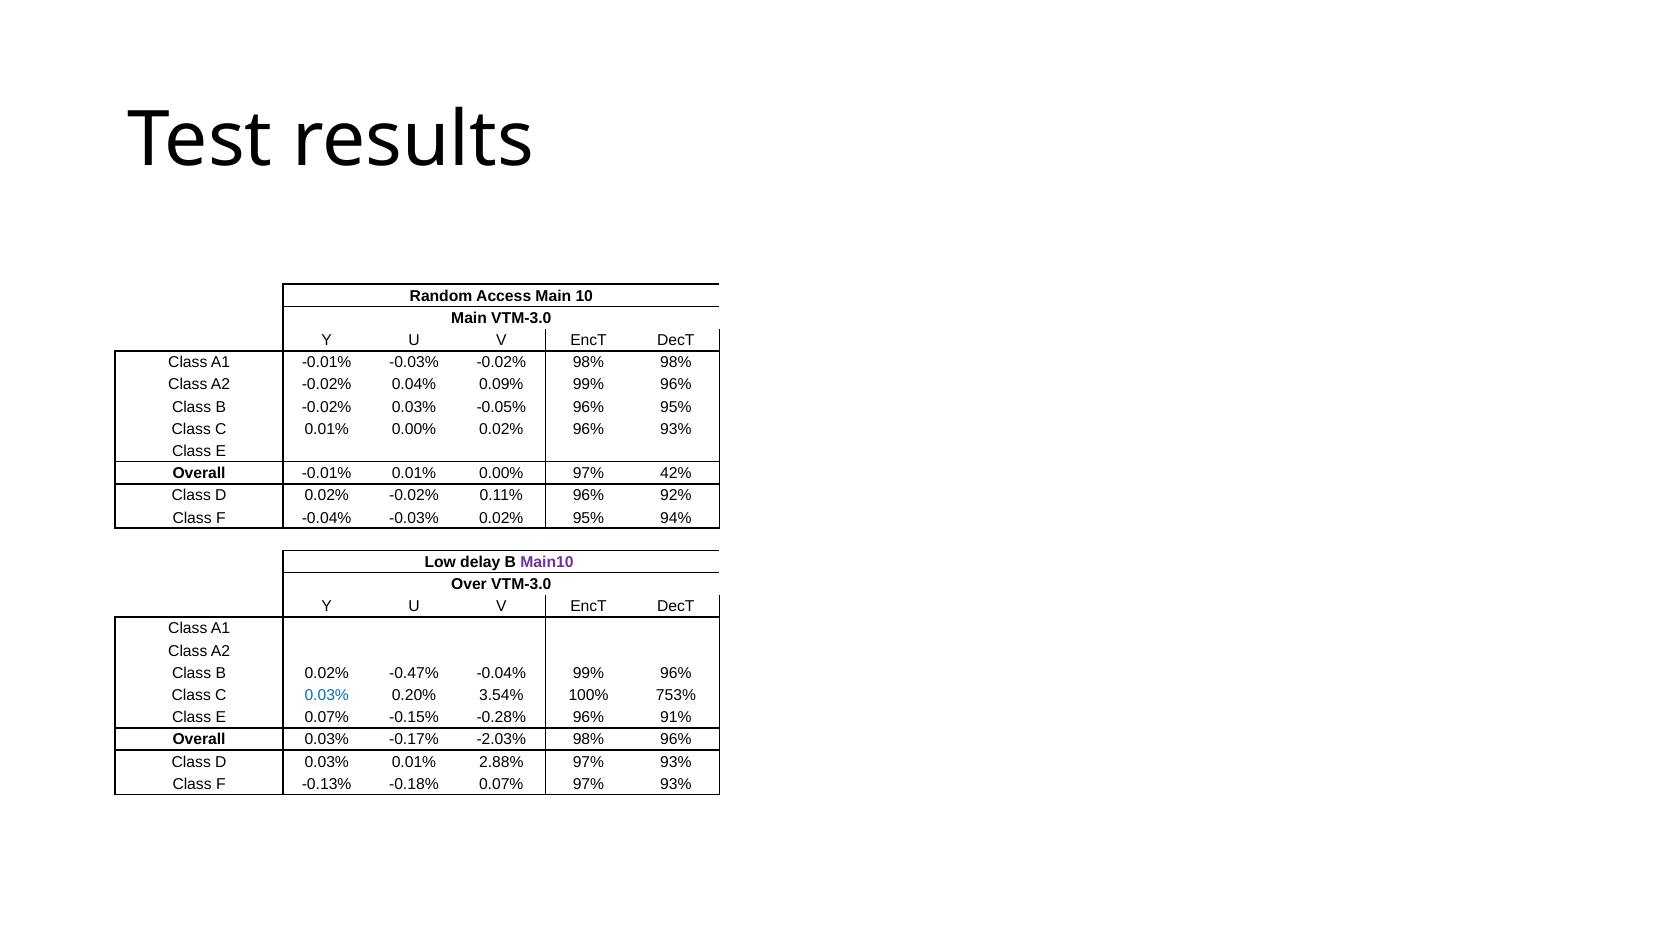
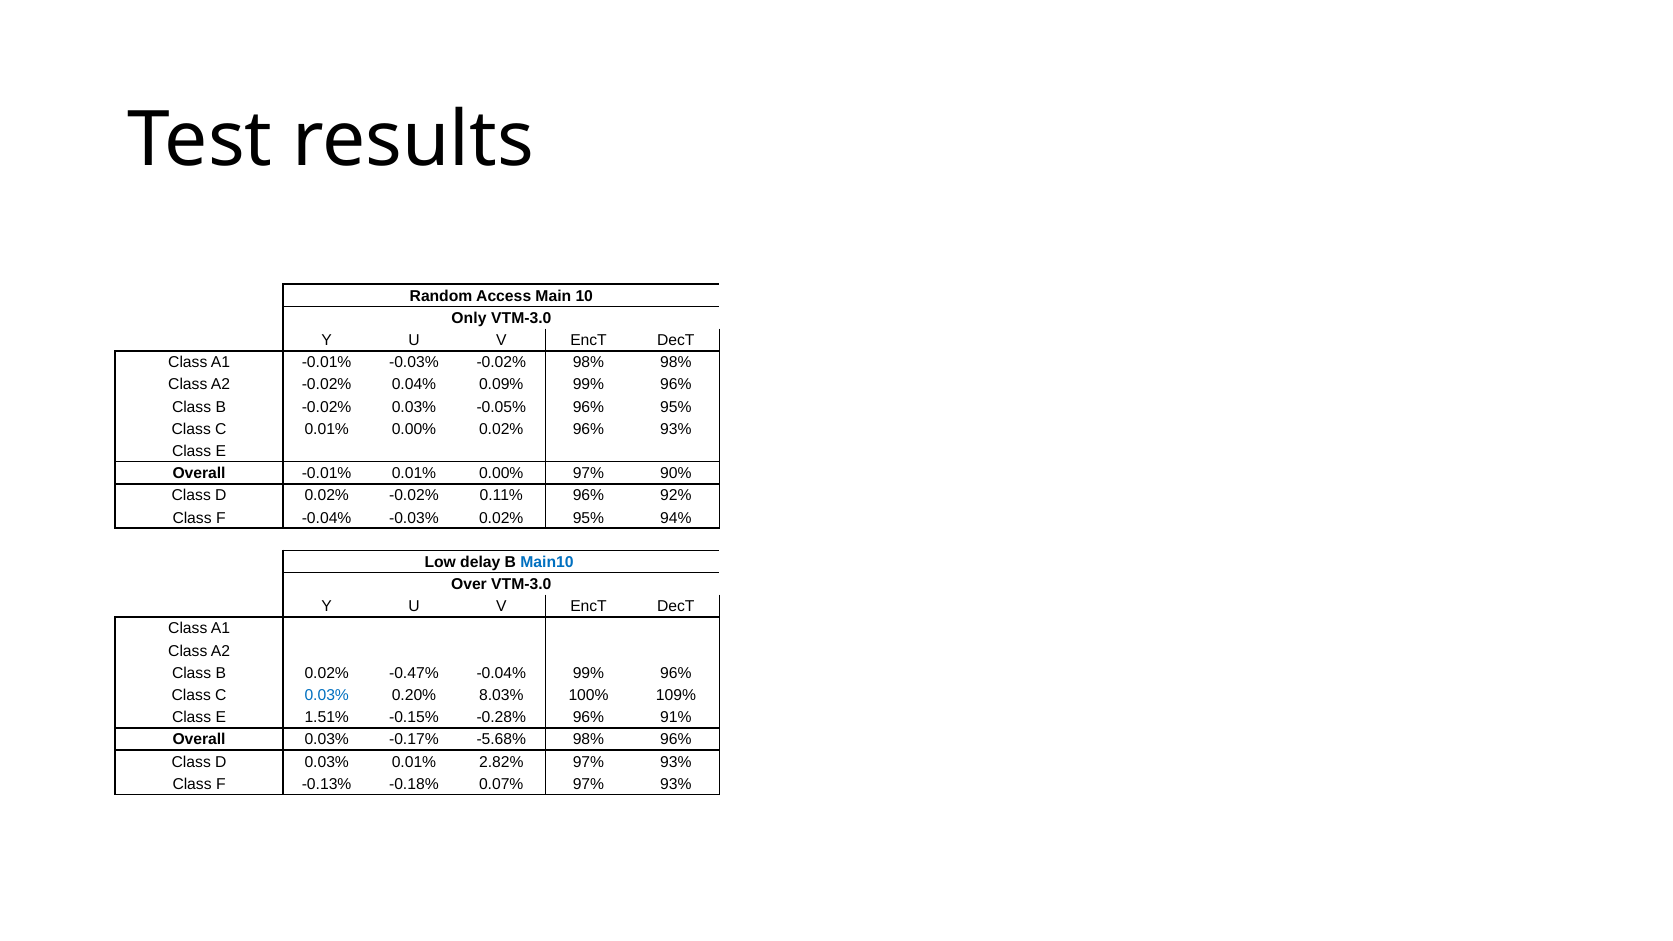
Main: Main -> Only (469, 318)
42%: 42% -> 90% (676, 474)
Main10 colour: purple -> blue (547, 562)
3.54%: 3.54% -> 8.03% (501, 695)
753%: 753% -> 109% (676, 695)
E 0.07%: 0.07% -> 1.51% (327, 718)
-2.03%: -2.03% -> -5.68% (501, 740)
2.88%: 2.88% -> 2.82% (501, 762)
